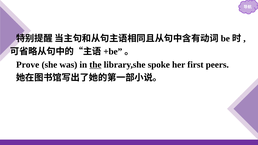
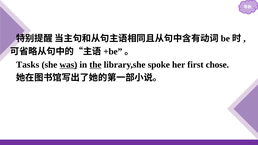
Prove: Prove -> Tasks (28, 65)
was underline: none -> present (68, 65)
peers: peers -> chose (217, 65)
